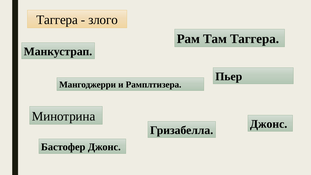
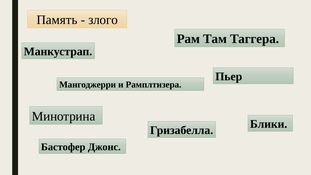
Таггера: Таггера -> Память (57, 20)
Джонс: Джонс -> Блики (269, 124)
